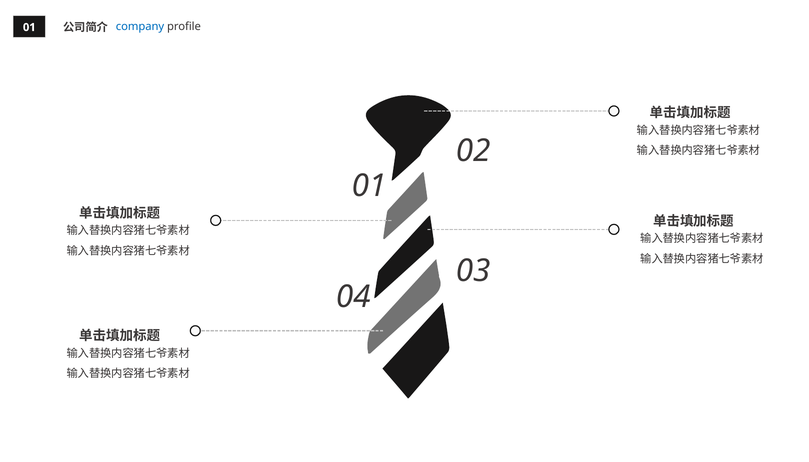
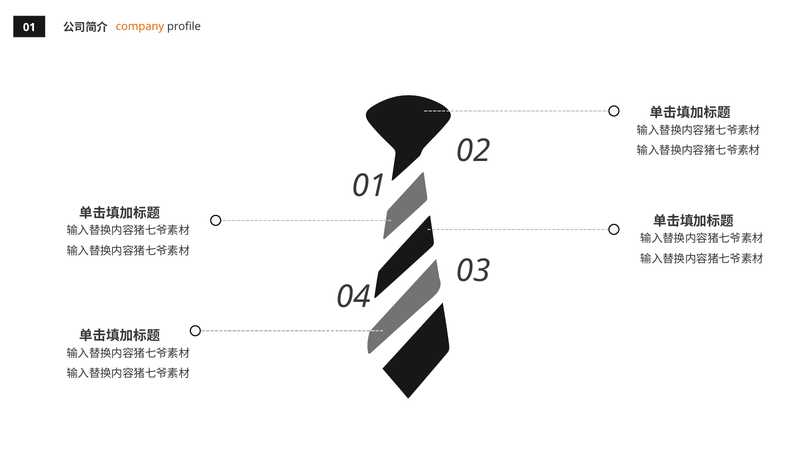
company colour: blue -> orange (140, 27)
